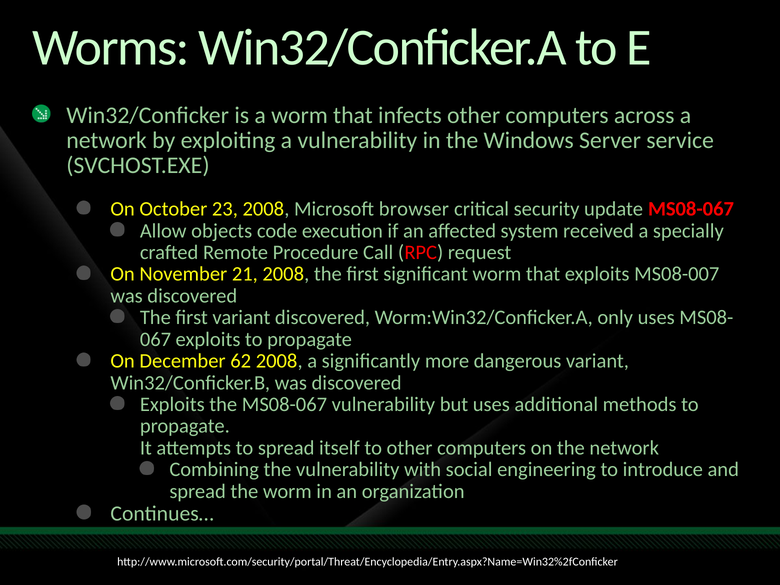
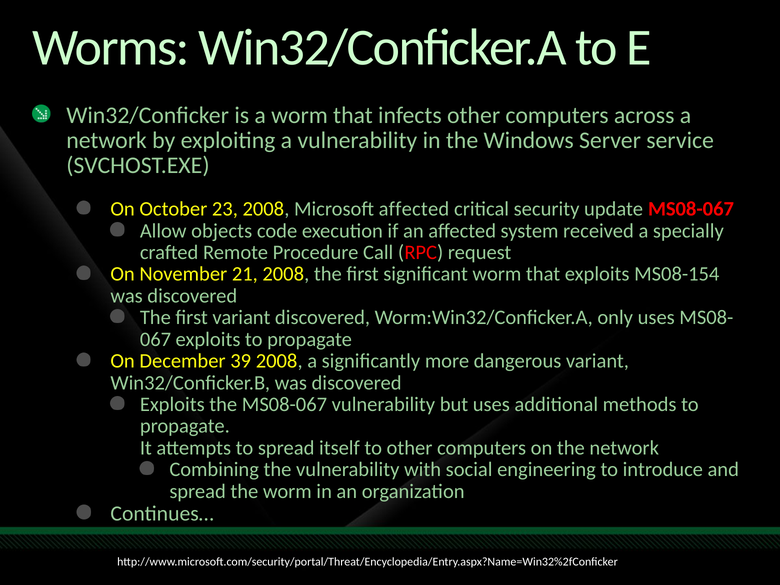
Microsoft browser: browser -> affected (414, 209)
MS08-007: MS08-007 -> MS08-154 (677, 274)
62: 62 -> 39 (241, 361)
